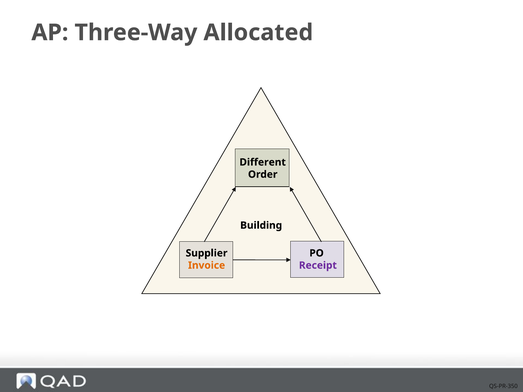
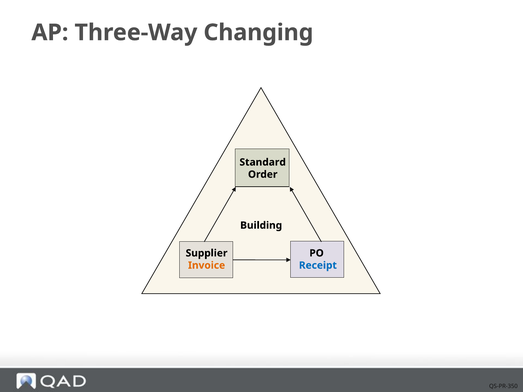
Allocated: Allocated -> Changing (258, 33)
Different: Different -> Standard (263, 162)
Receipt colour: purple -> blue (318, 266)
